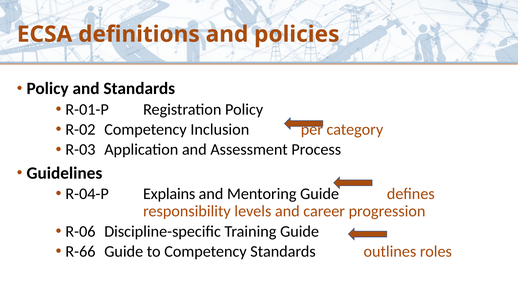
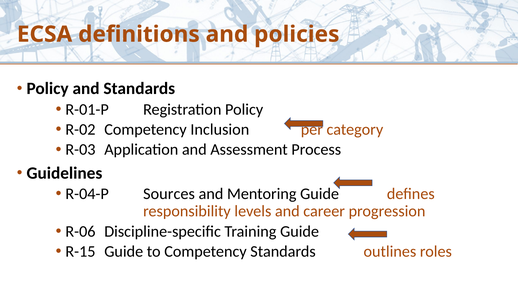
Explains: Explains -> Sources (169, 194)
R-66: R-66 -> R-15 (80, 252)
